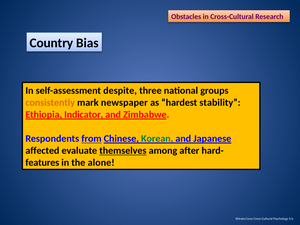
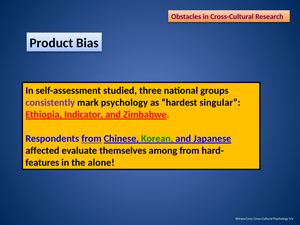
Country: Country -> Product (51, 43)
despite: despite -> studied (120, 91)
consistently colour: orange -> purple (50, 103)
mark newspaper: newspaper -> psychology (124, 103)
stability: stability -> singular (220, 103)
themselves underline: present -> none (123, 151)
among after: after -> from (189, 151)
